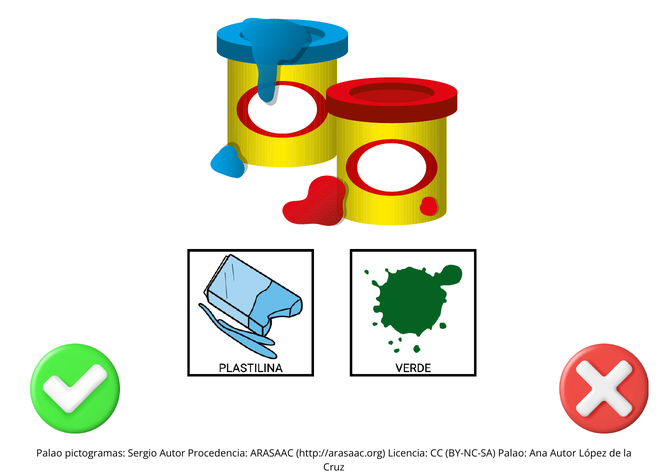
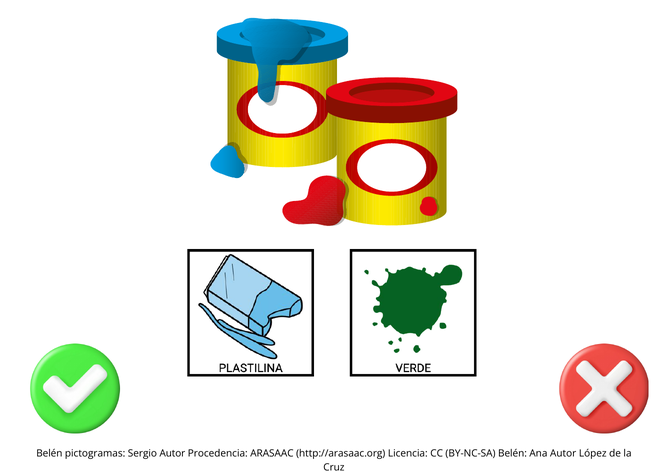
Palao: Palao -> Belén (49, 454)
BY-NC-SA Palao: Palao -> Belén (513, 454)
